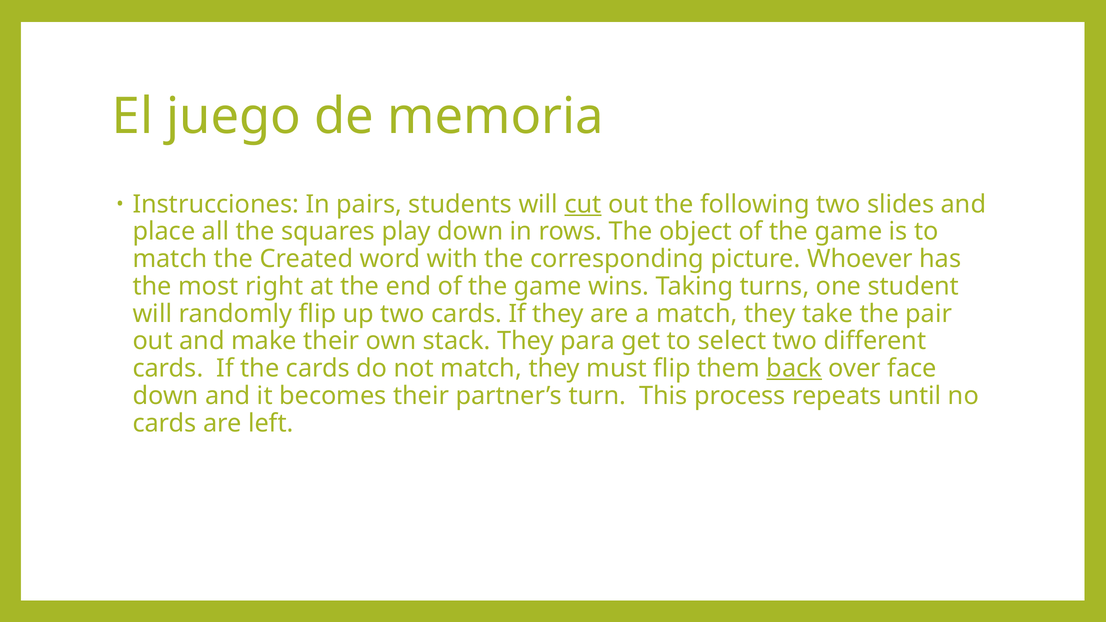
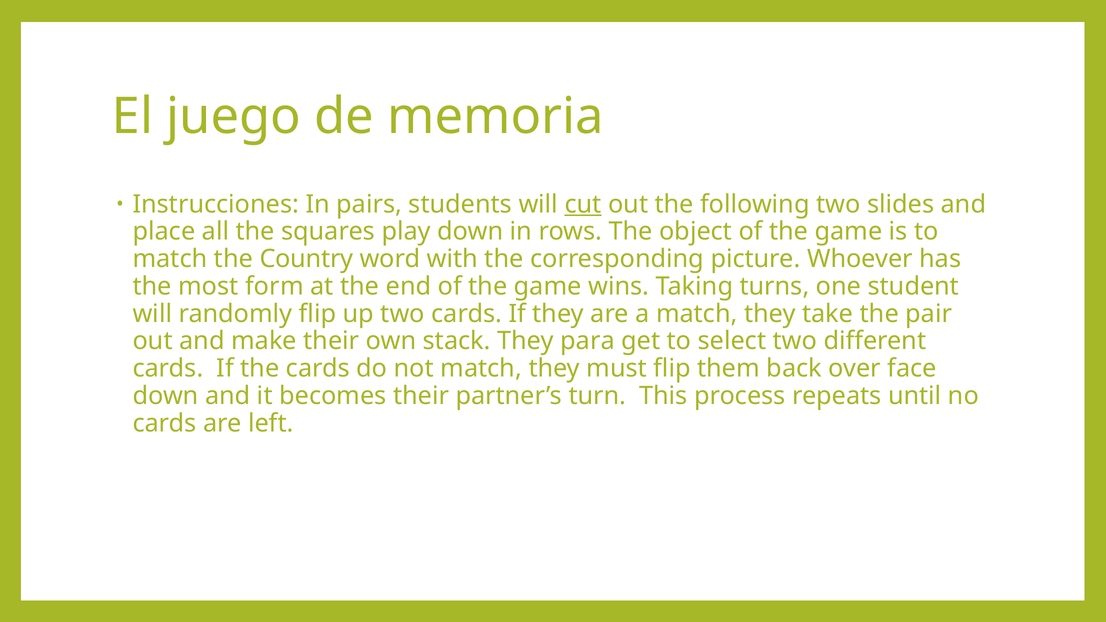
Created: Created -> Country (306, 259)
right: right -> form (274, 286)
back underline: present -> none (794, 369)
